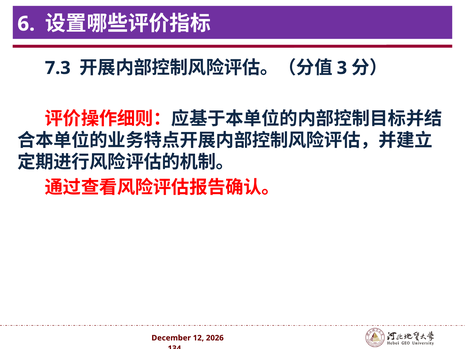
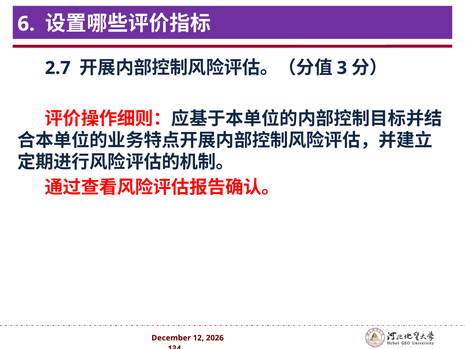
7.3: 7.3 -> 2.7 (58, 68)
